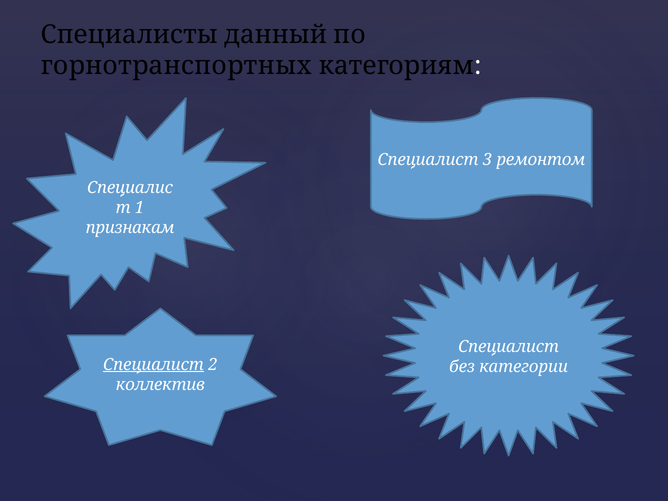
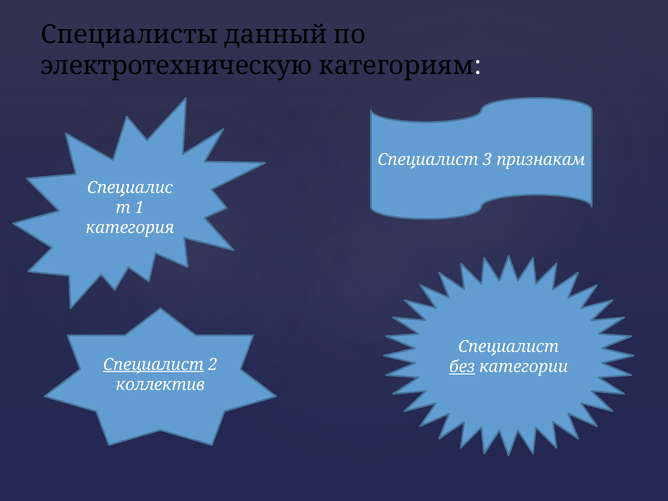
горнотранспортных: горнотранспортных -> электротехническую (177, 66)
ремонтом: ремонтом -> признакам (541, 160)
признакам: признакам -> категория (130, 228)
без underline: none -> present (462, 367)
